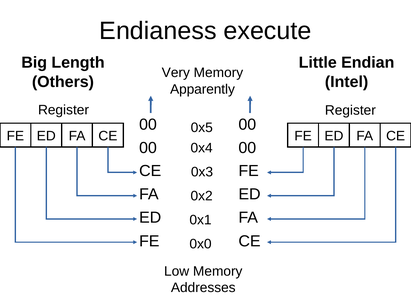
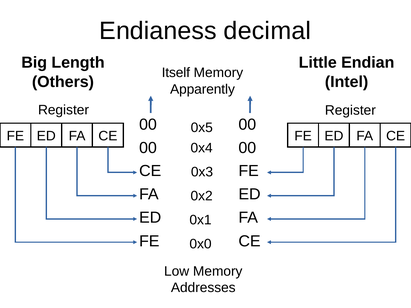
execute: execute -> decimal (267, 31)
Very: Very -> Itself (176, 73)
